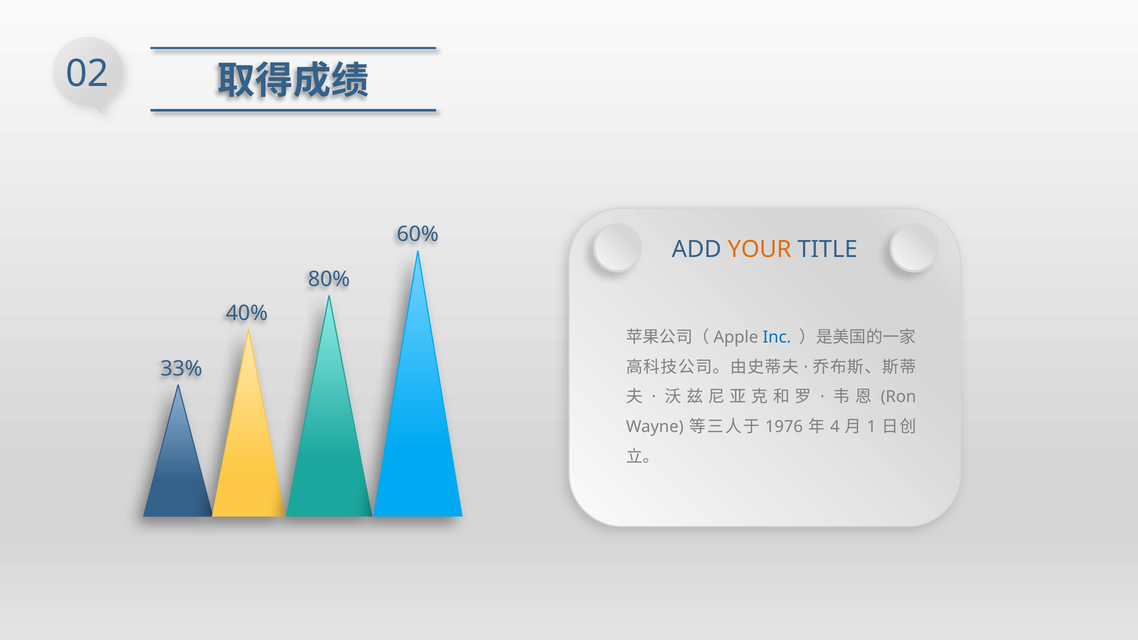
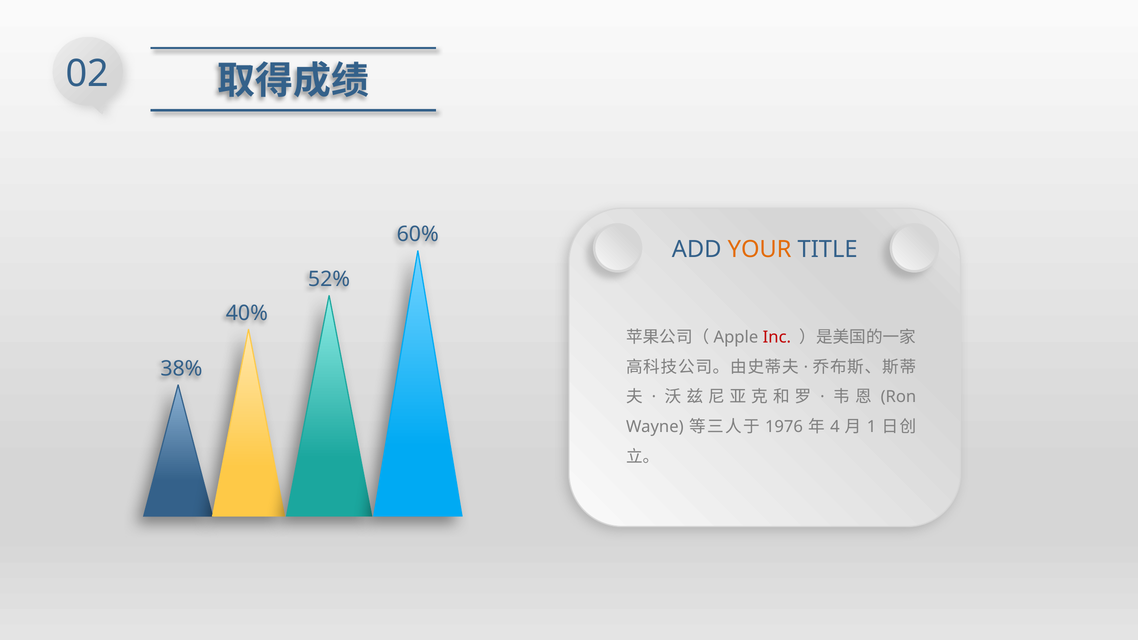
80%: 80% -> 52% (329, 279)
Inc colour: blue -> red (777, 337)
33%: 33% -> 38% (181, 369)
